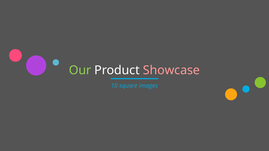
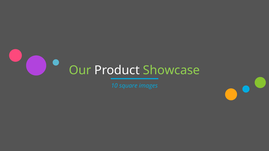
Showcase colour: pink -> light green (171, 70)
